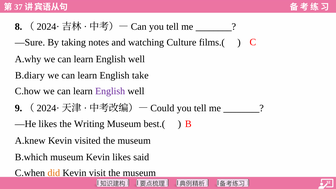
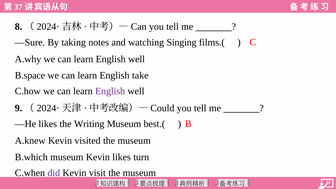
Culture: Culture -> Singing (182, 42)
B.diary: B.diary -> B.space (30, 75)
said: said -> turn (141, 157)
did colour: orange -> purple (54, 173)
